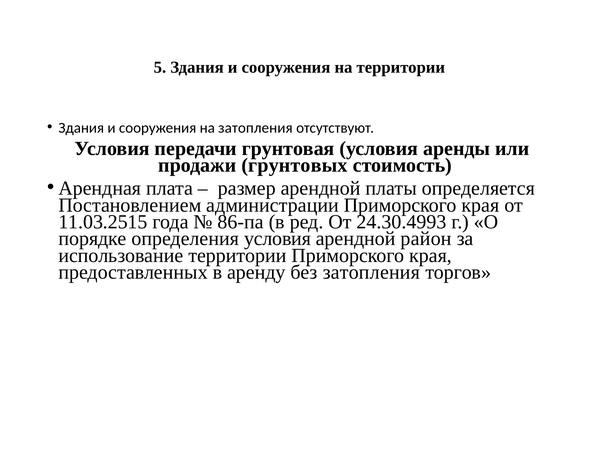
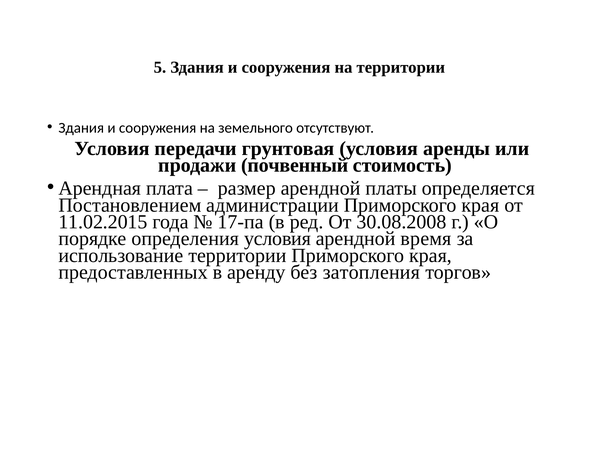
на затопления: затопления -> земельного (256, 128)
грунтовых: грунтовых -> почвенный (295, 165)
11.03.2515: 11.03.2515 -> 11.02.2015 (103, 222)
86-па: 86-па -> 17-па (241, 222)
24.30.4993: 24.30.4993 -> 30.08.2008 (402, 222)
район: район -> время (426, 238)
